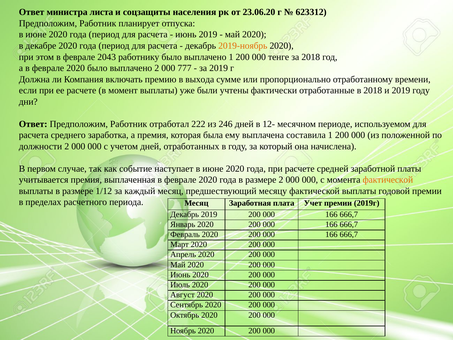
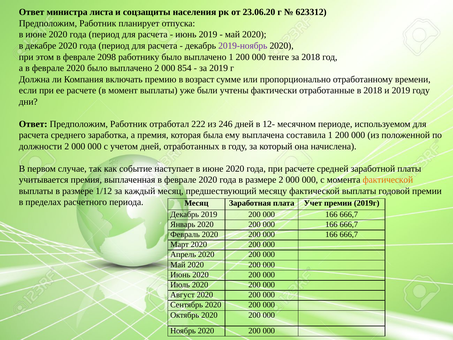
2019-ноябрь colour: orange -> purple (243, 46)
2043: 2043 -> 2098 (107, 57)
777: 777 -> 854 (185, 68)
выхода: выхода -> возраст (200, 79)
